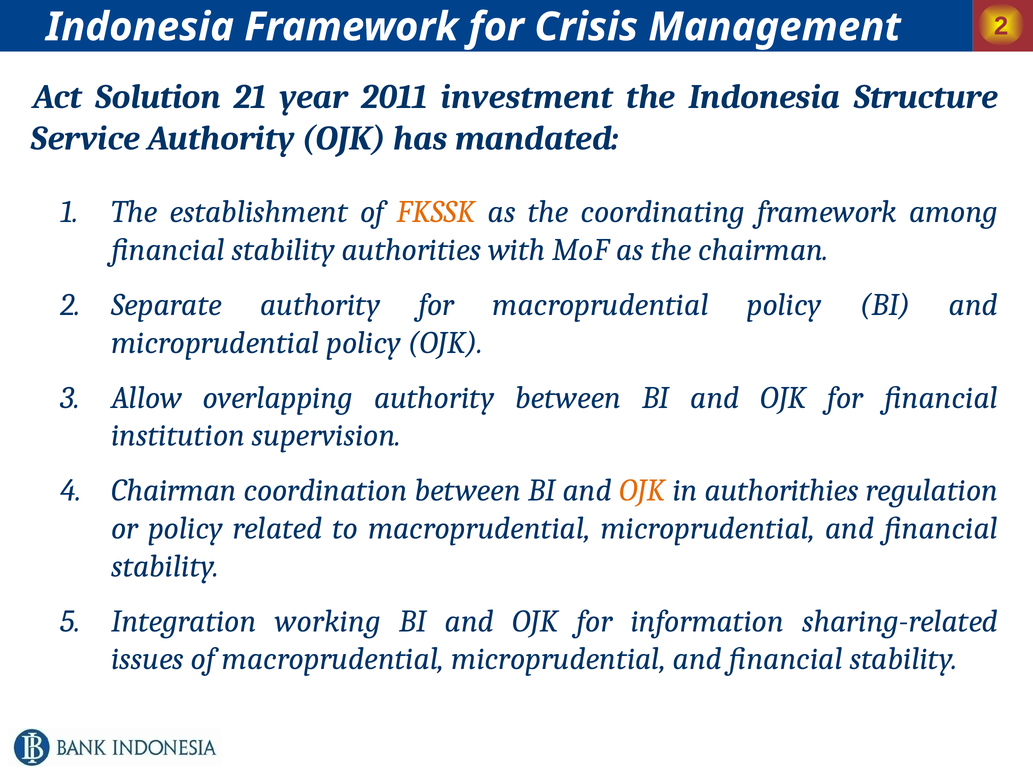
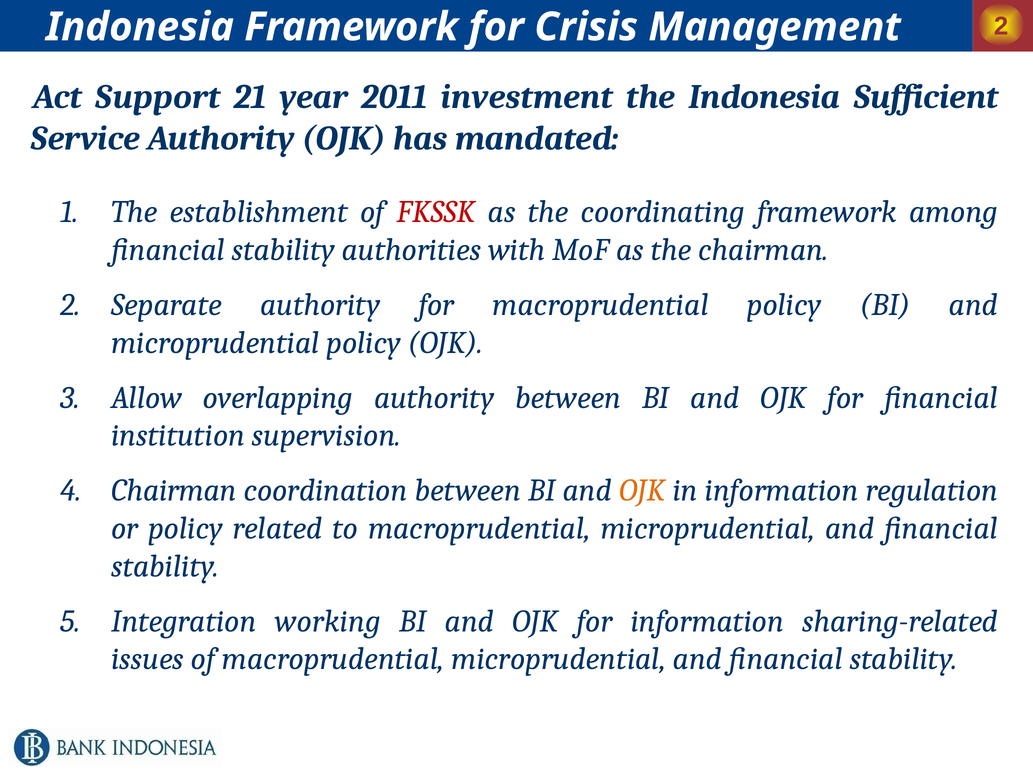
Solution: Solution -> Support (158, 97)
Structure: Structure -> Sufficient (926, 97)
FKSSK colour: orange -> red (436, 212)
in authorithies: authorithies -> information (782, 491)
